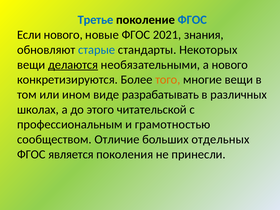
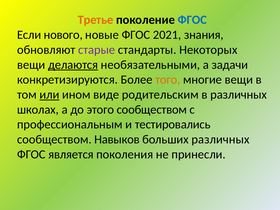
Третье colour: blue -> orange (96, 20)
старые colour: blue -> purple (97, 50)
а нового: нового -> задачи (230, 65)
или underline: none -> present (49, 95)
разрабатывать: разрабатывать -> родительским (160, 95)
этого читательской: читательской -> сообществом (152, 110)
грамотностью: грамотностью -> тестировались (173, 124)
Отличие: Отличие -> Навыков (117, 139)
больших отдельных: отдельных -> различных (220, 139)
